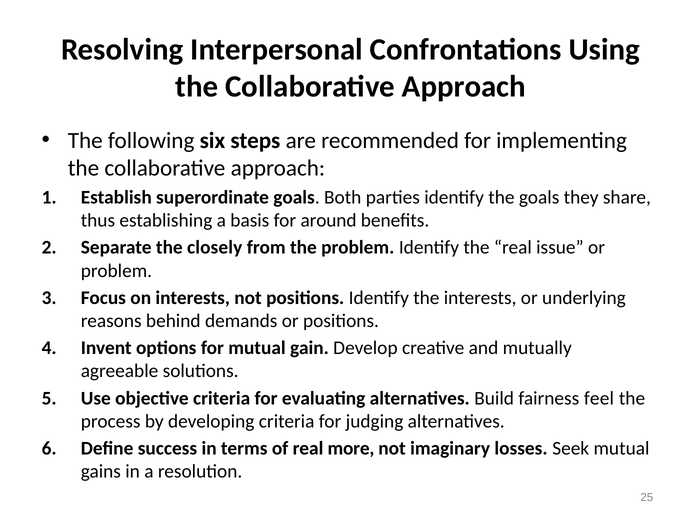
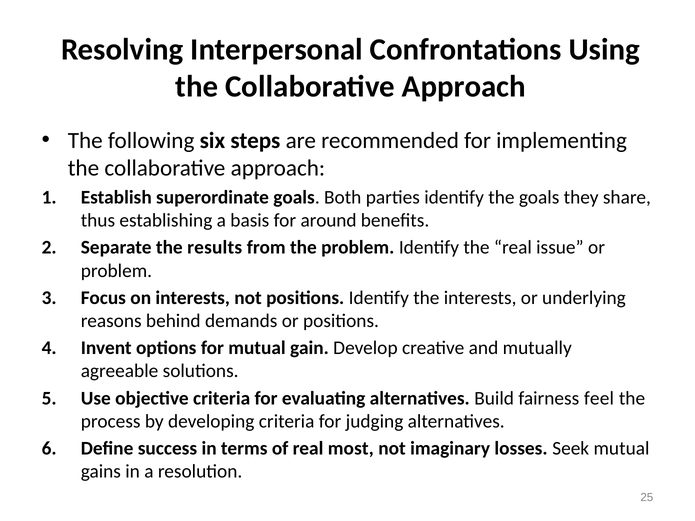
closely: closely -> results (215, 248)
more: more -> most (351, 449)
